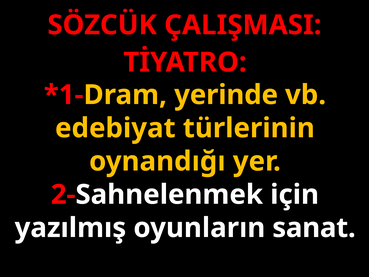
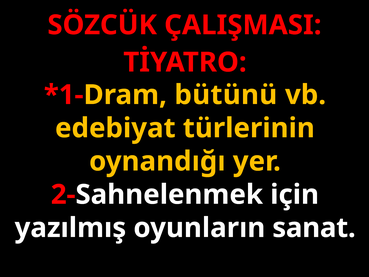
yerinde: yerinde -> bütünü (226, 95)
